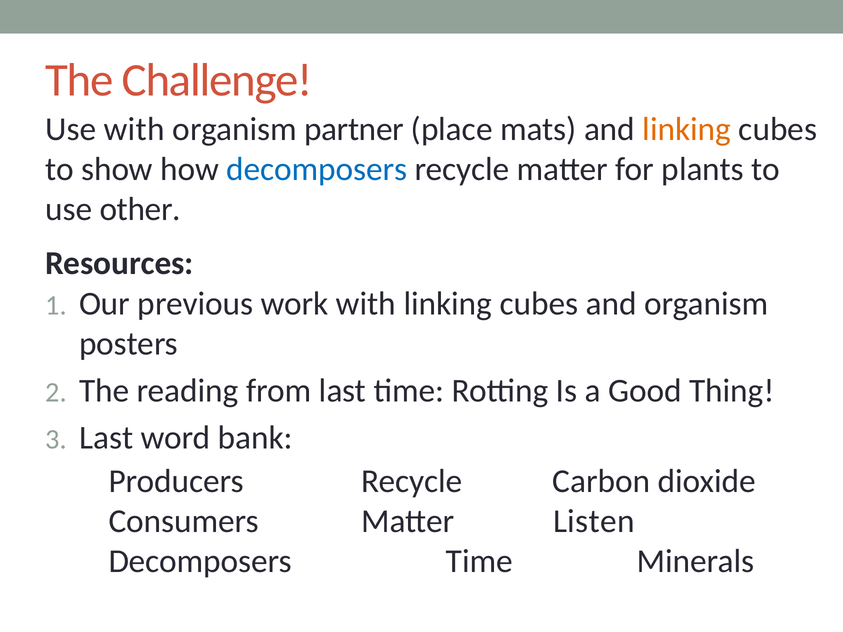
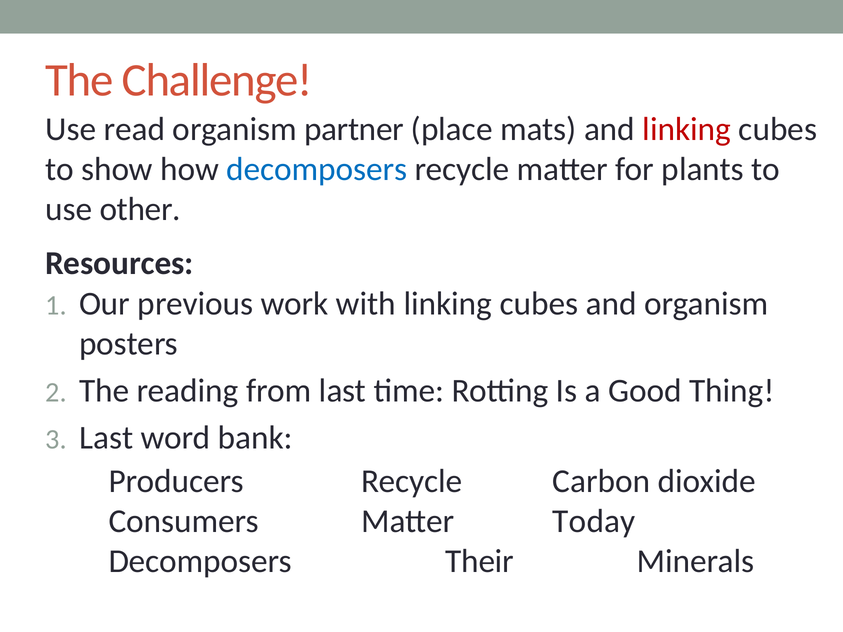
Use with: with -> read (134, 129)
linking colour: orange -> red (687, 129)
Listen: Listen -> Today (594, 521)
Decomposers Time: Time -> Their (480, 561)
